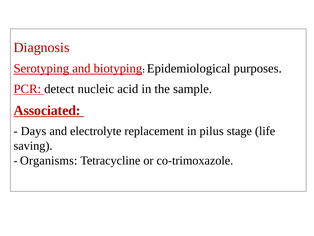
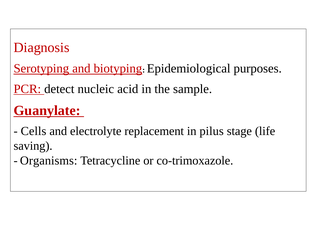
Associated: Associated -> Guanylate (47, 110)
Days: Days -> Cells (33, 131)
